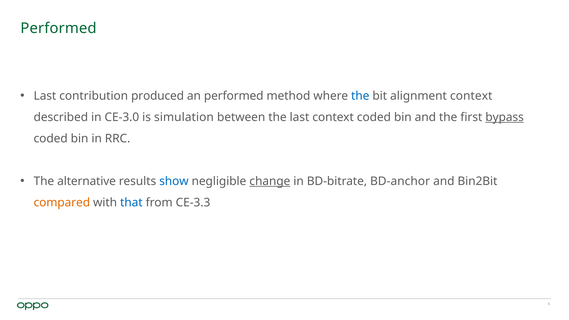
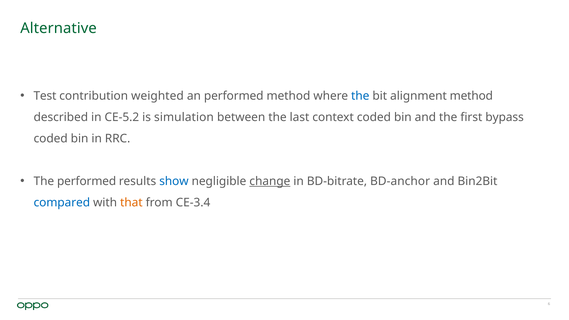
Performed: Performed -> Alternative (59, 28)
Last: Last -> Test (45, 96)
produced: produced -> weighted (157, 96)
alignment context: context -> method (471, 96)
CE-3.0: CE-3.0 -> CE-5.2 (122, 117)
bypass underline: present -> none (505, 117)
The alternative: alternative -> performed (87, 181)
compared colour: orange -> blue (62, 203)
that colour: blue -> orange (131, 203)
CE-3.3: CE-3.3 -> CE-3.4 (193, 203)
